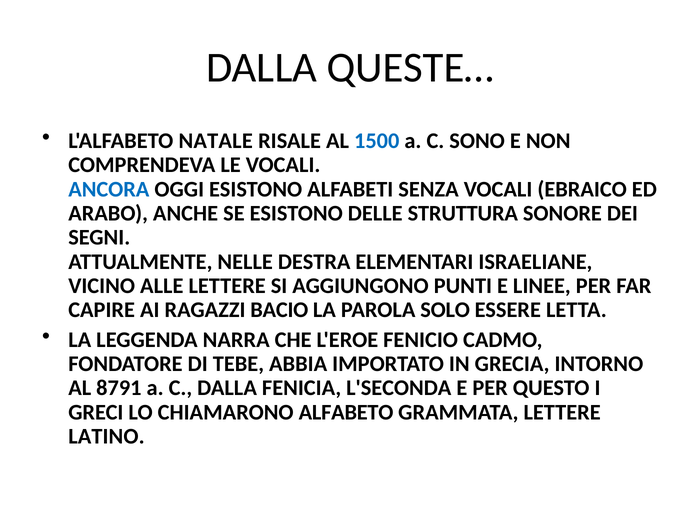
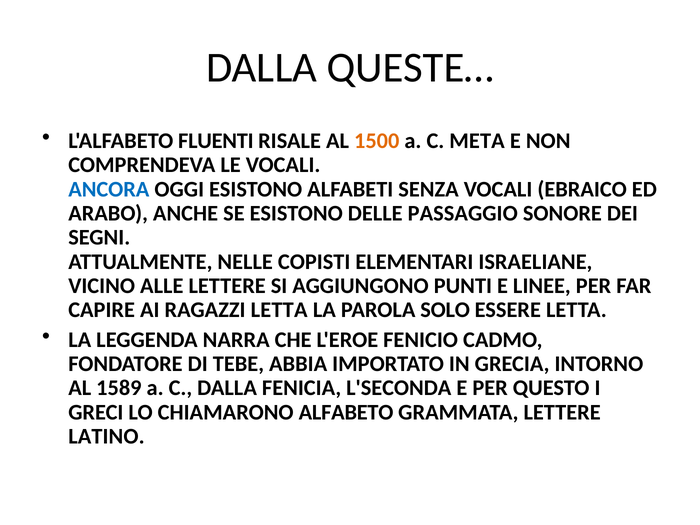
NATALE: NATALE -> FLUENTI (216, 141)
1500 colour: blue -> orange (377, 141)
SONO: SONO -> META (477, 141)
STRUTTURA: STRUTTURA -> PASSAGGIO (463, 213)
DESTRA: DESTRA -> COPISTI (314, 262)
RAGAZZI BACIO: BACIO -> LETTA (279, 310)
8791: 8791 -> 1589 (119, 388)
